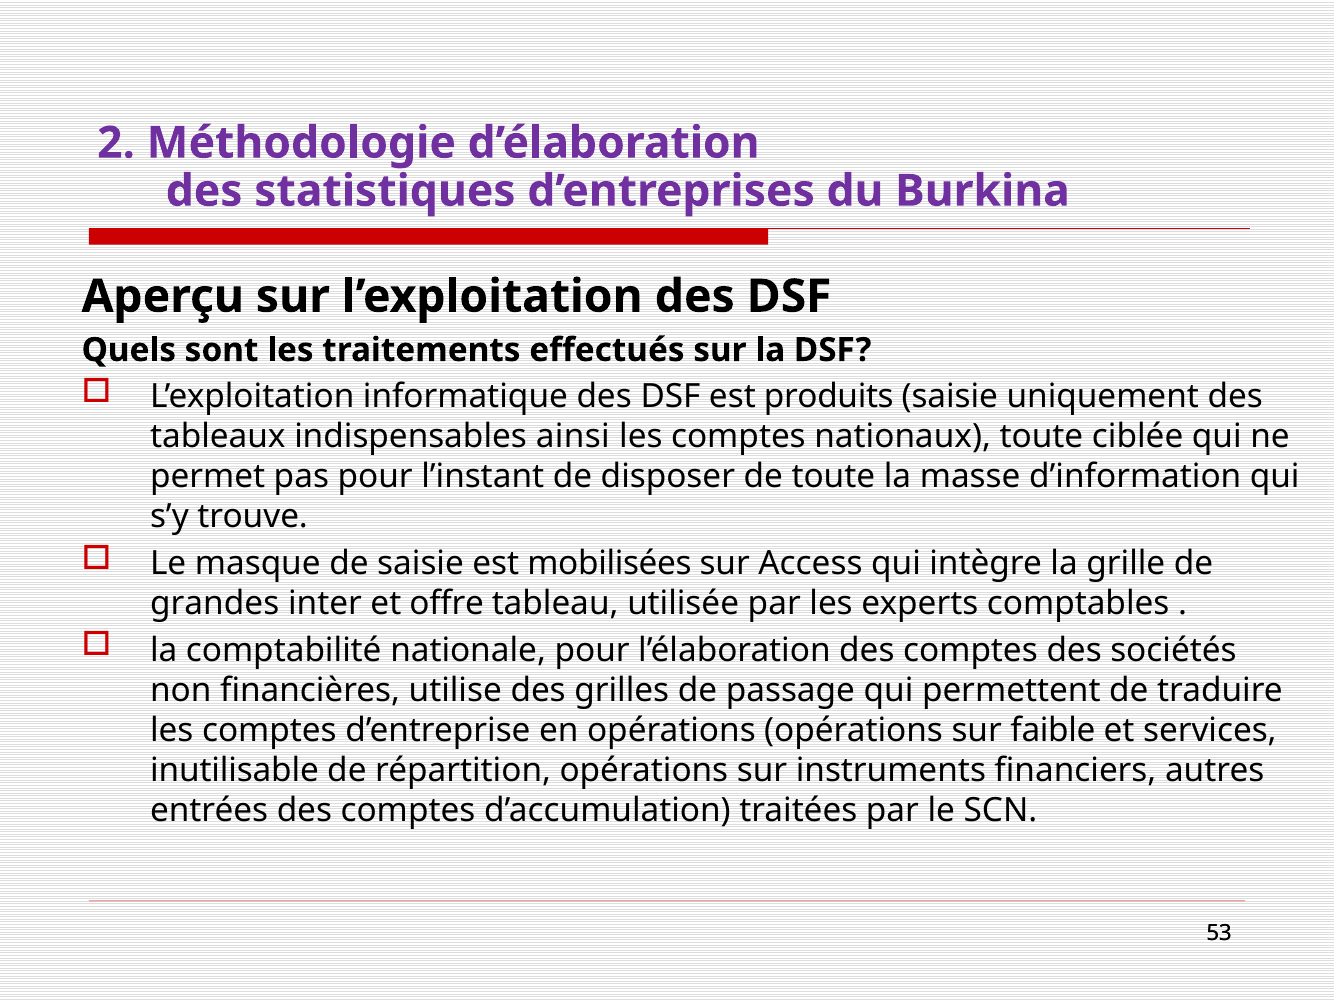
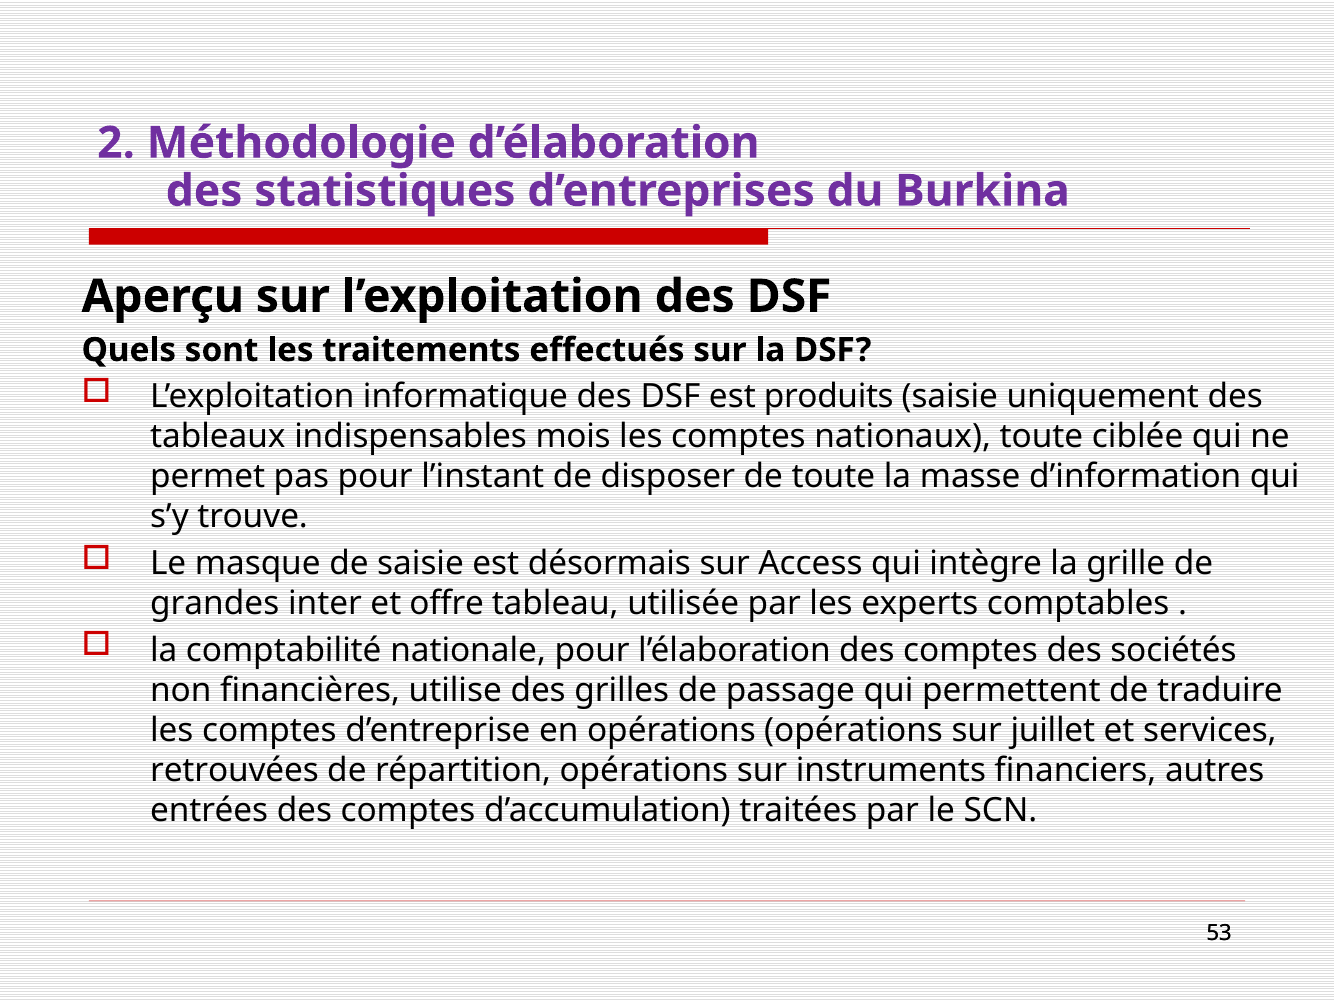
ainsi: ainsi -> mois (573, 437)
mobilisées: mobilisées -> désormais (609, 563)
faible: faible -> juillet (1053, 730)
inutilisable: inutilisable -> retrouvées (234, 770)
